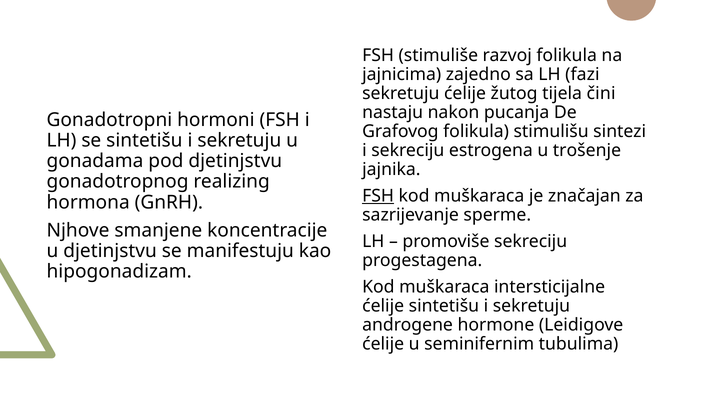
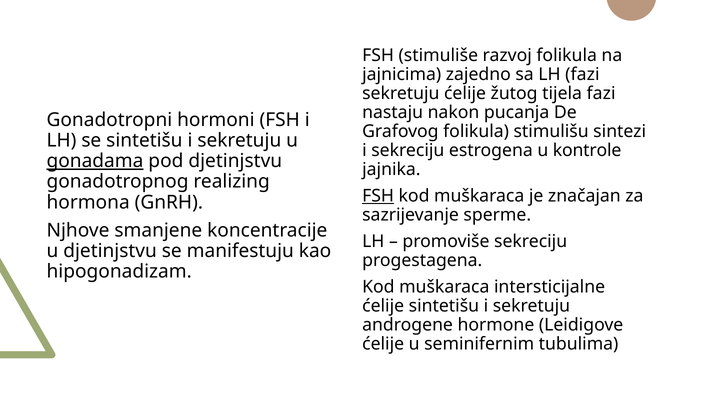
tijela čini: čini -> fazi (601, 93)
trošenje: trošenje -> kontrole (587, 150)
gonadama underline: none -> present (95, 161)
